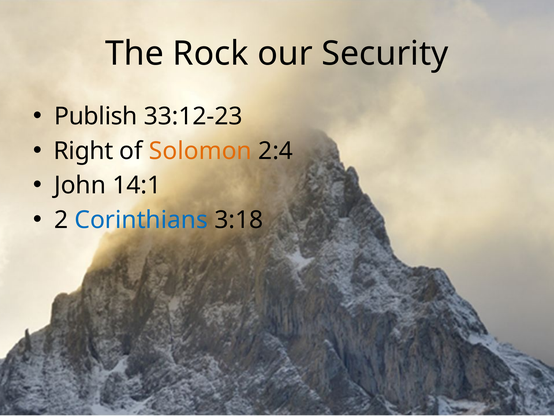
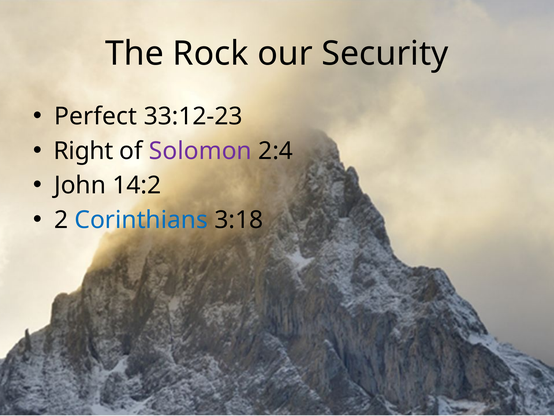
Publish: Publish -> Perfect (96, 116)
Solomon colour: orange -> purple (200, 151)
14:1: 14:1 -> 14:2 (137, 185)
